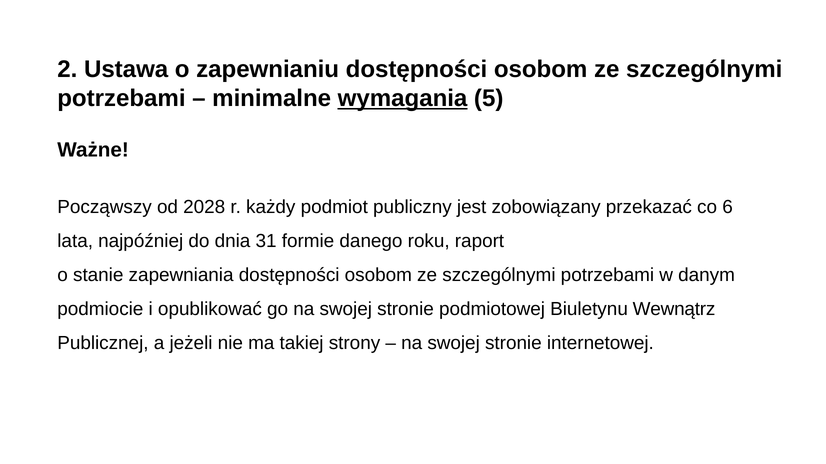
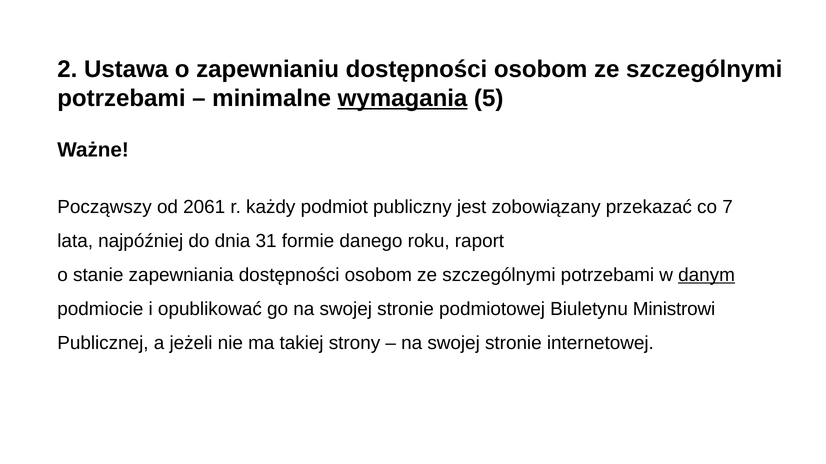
2028: 2028 -> 2061 (204, 207)
6: 6 -> 7 (728, 207)
danym underline: none -> present (707, 275)
Wewnątrz: Wewnątrz -> Ministrowi (674, 309)
